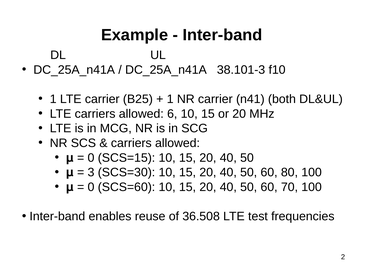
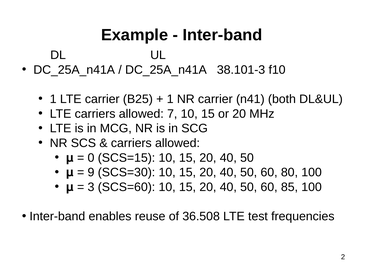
6: 6 -> 7 (172, 114)
3: 3 -> 9 (91, 173)
0: 0 -> 3 (91, 187)
70: 70 -> 85 (289, 187)
